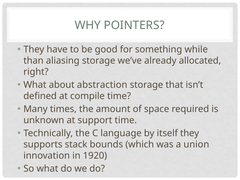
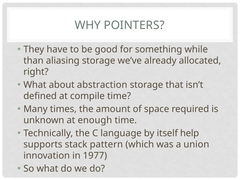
support: support -> enough (95, 120)
itself they: they -> help (190, 133)
bounds: bounds -> pattern (106, 144)
1920: 1920 -> 1977 (95, 156)
